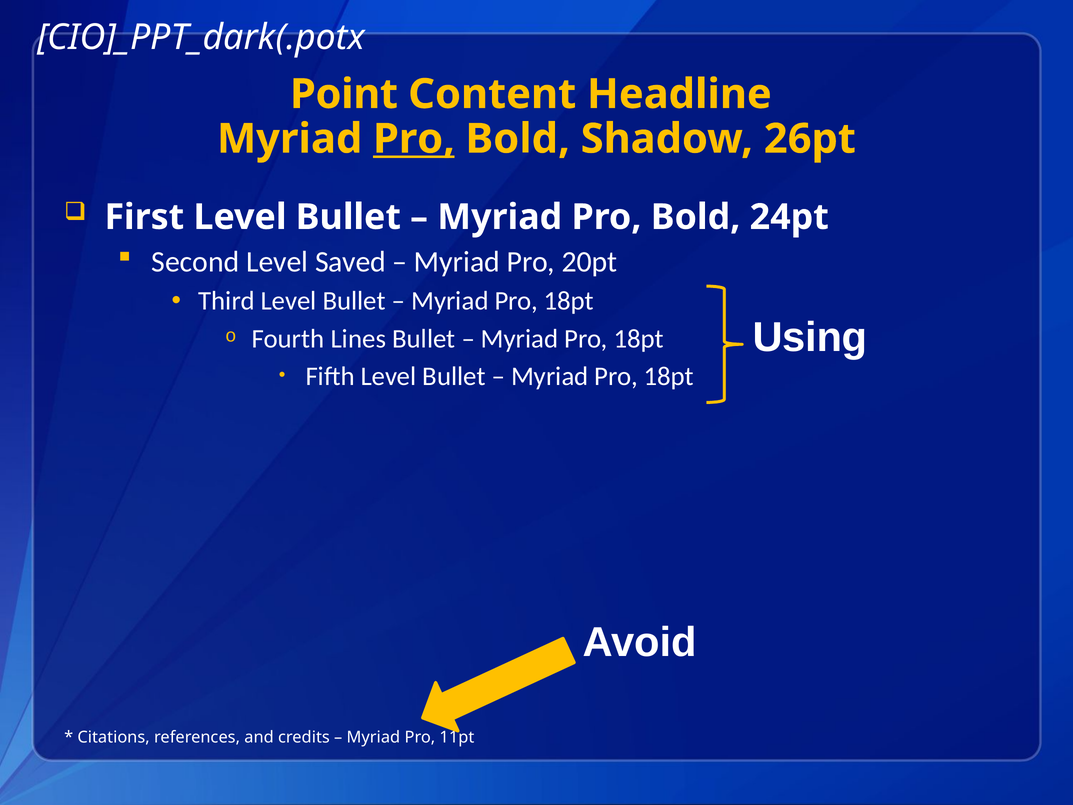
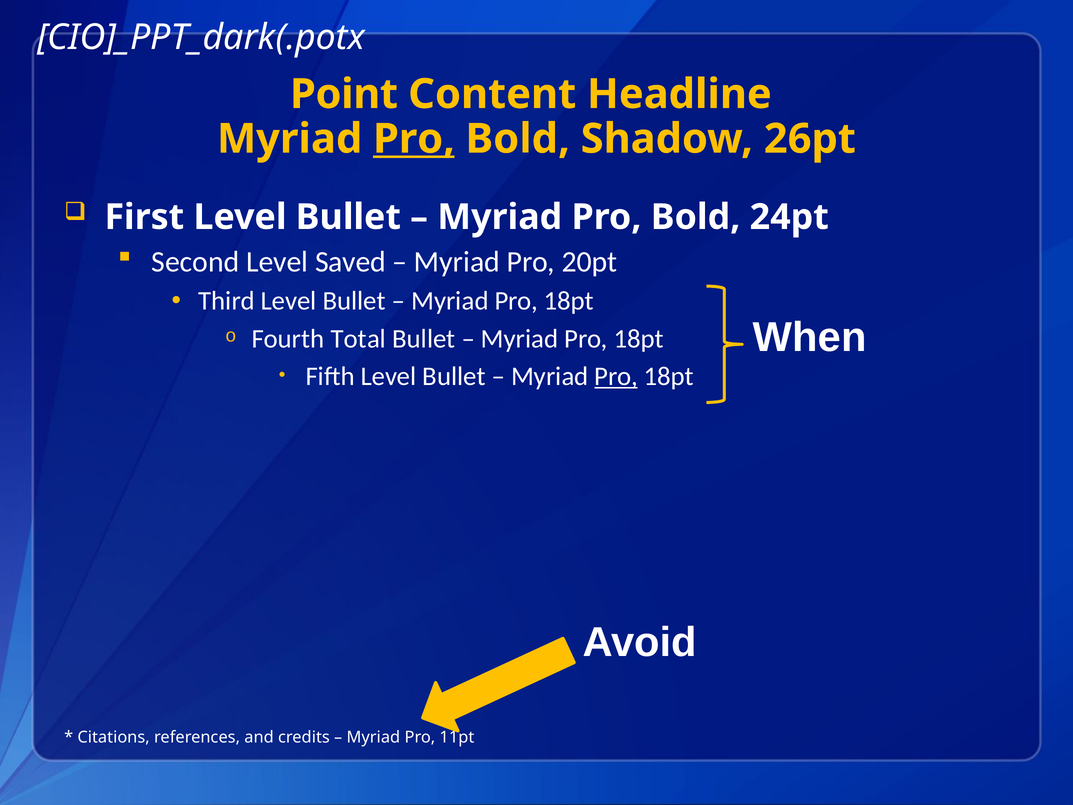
Using: Using -> When (810, 337)
Lines: Lines -> Total (358, 339)
Pro underline: none -> present (616, 376)
